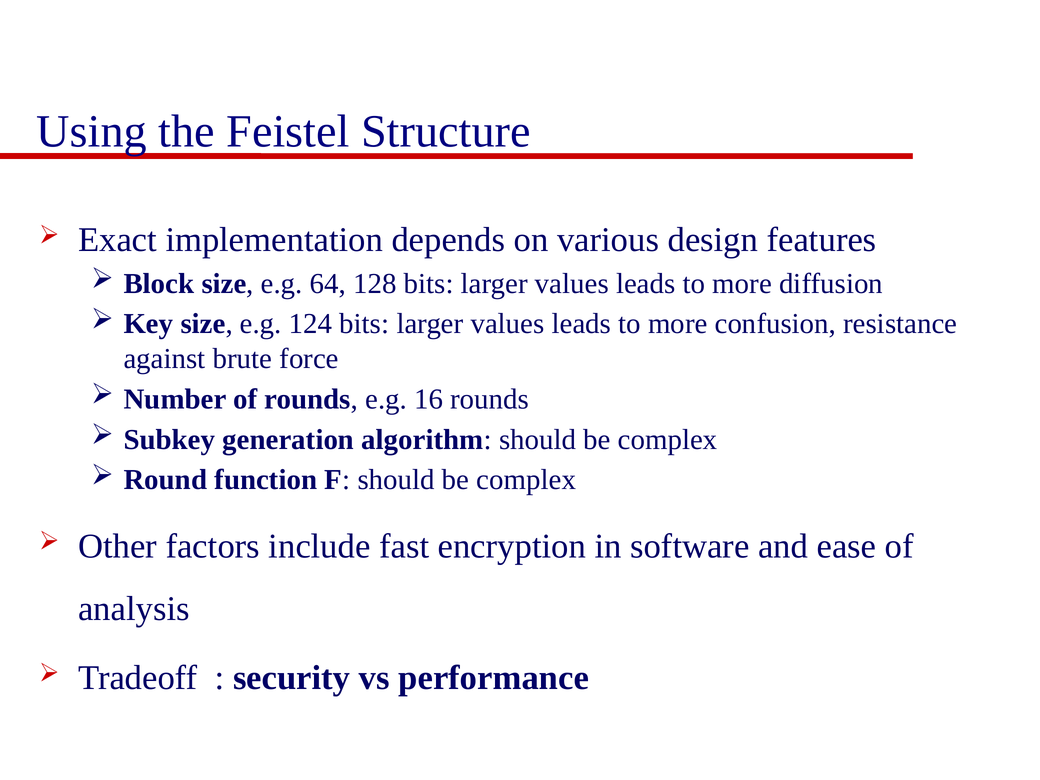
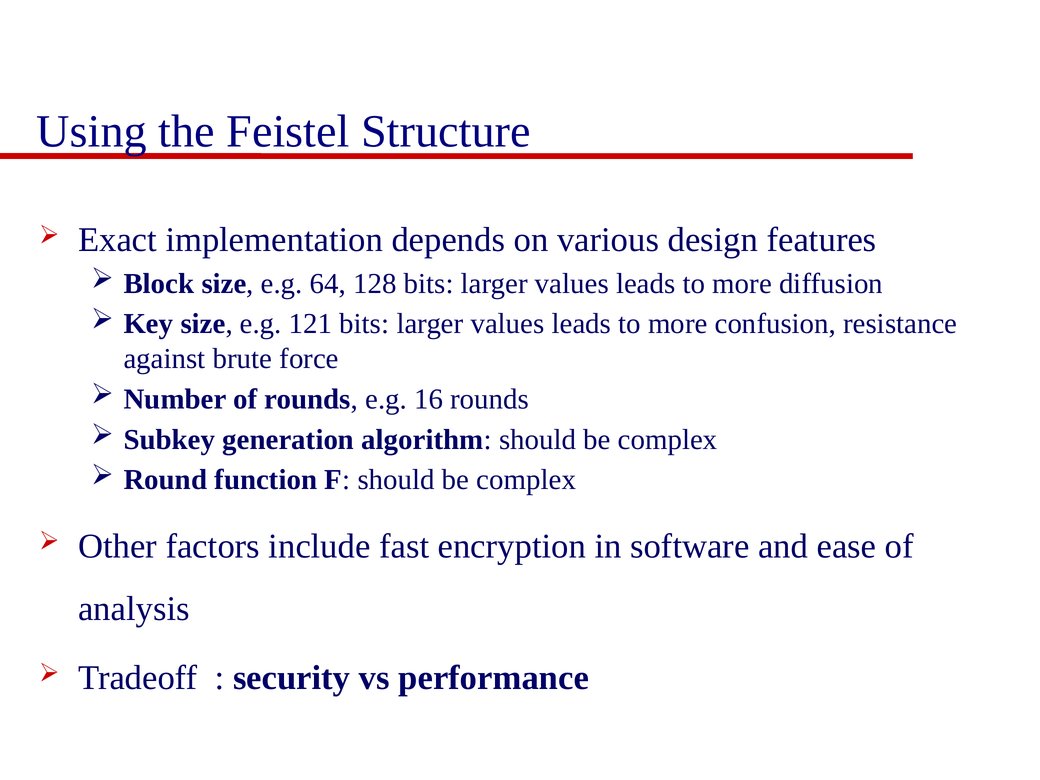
124: 124 -> 121 (311, 324)
